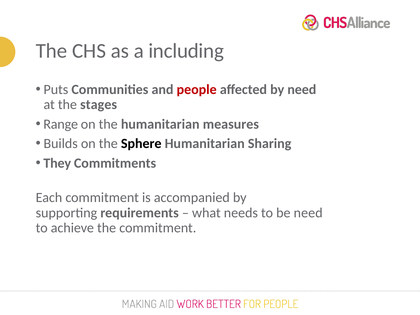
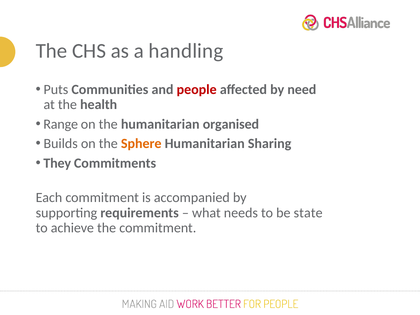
including: including -> handling (186, 51)
stages: stages -> health (99, 105)
measures: measures -> organised (231, 124)
Sphere colour: black -> orange (141, 144)
be need: need -> state (308, 213)
